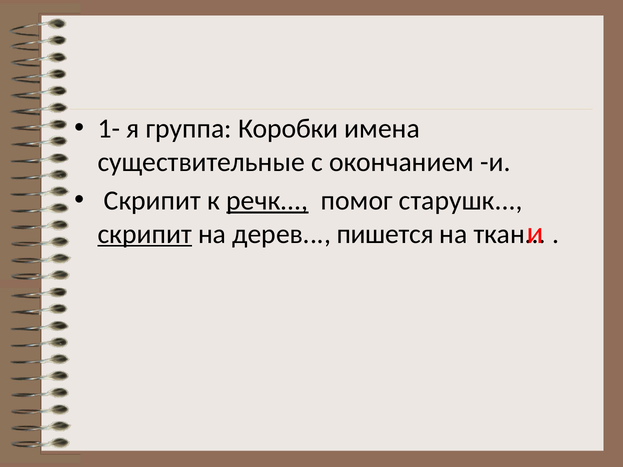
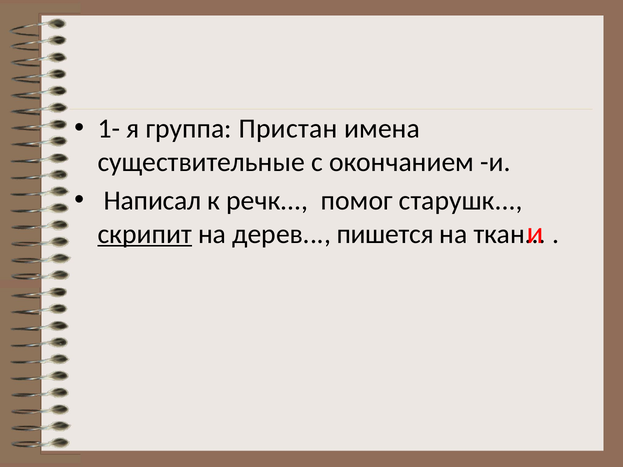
Коробки: Коробки -> Пристан (288, 129)
Скрипит: Скрипит -> Написал (153, 201)
речк underline: present -> none (267, 201)
